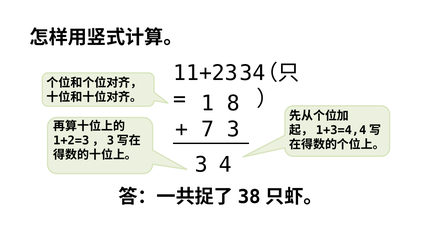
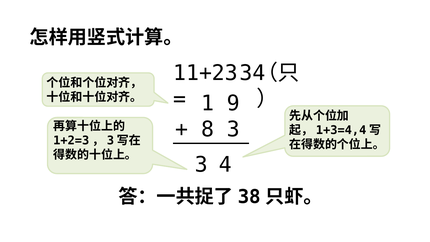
8: 8 -> 9 (233, 104)
7: 7 -> 8 (208, 129)
